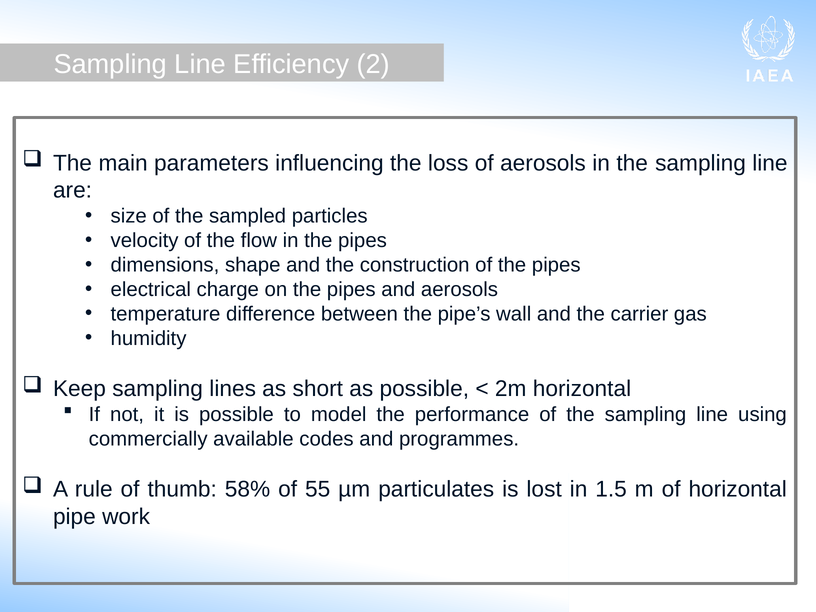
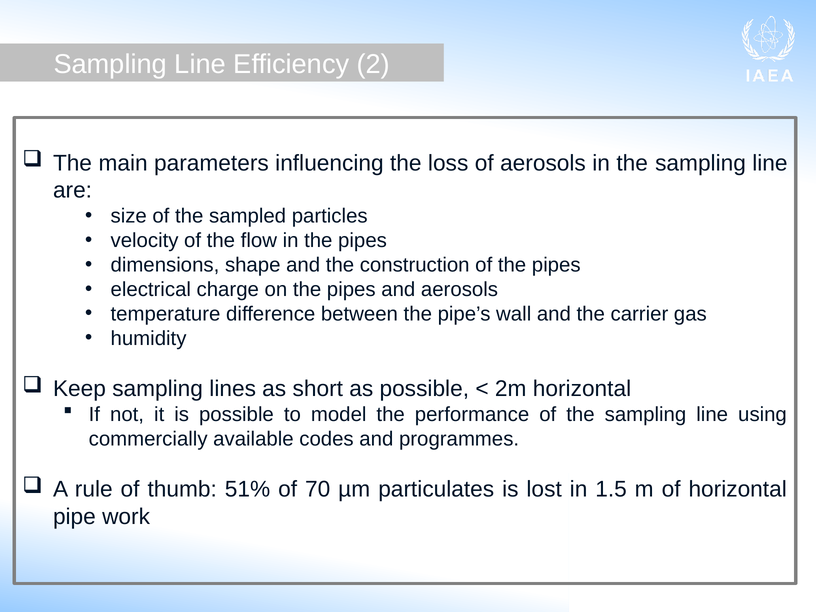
58%: 58% -> 51% (248, 489)
55: 55 -> 70 (318, 489)
